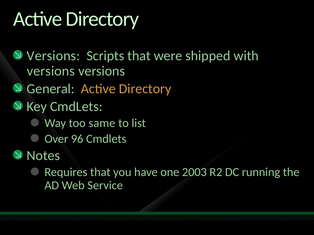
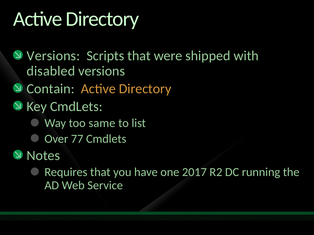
versions: versions -> disabled (51, 71)
General: General -> Contain (51, 89)
96: 96 -> 77 (77, 139)
2003: 2003 -> 2017 (194, 173)
